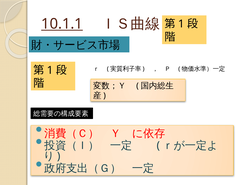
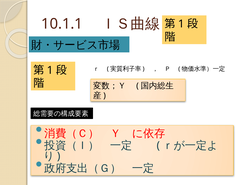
10.1.1 underline: present -> none (62, 24)
